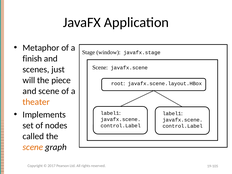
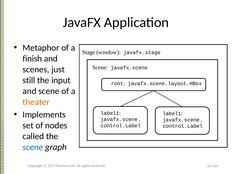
will: will -> still (29, 80)
piece: piece -> input (61, 80)
scene colour: orange -> blue (33, 147)
